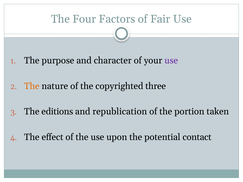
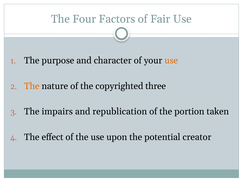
use colour: purple -> orange (171, 61)
editions: editions -> impairs (57, 112)
contact: contact -> creator (197, 137)
